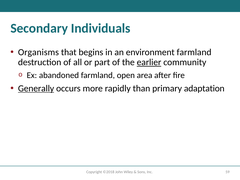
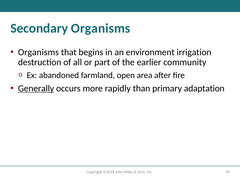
Secondary Individuals: Individuals -> Organisms (101, 28)
environment farmland: farmland -> irrigation (194, 52)
earlier underline: present -> none (149, 62)
